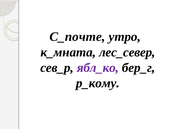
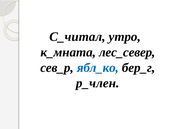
С_почте: С_почте -> С_читал (77, 37)
ябл_ко colour: purple -> blue (98, 68)
р_кому: р_кому -> р_член (98, 84)
